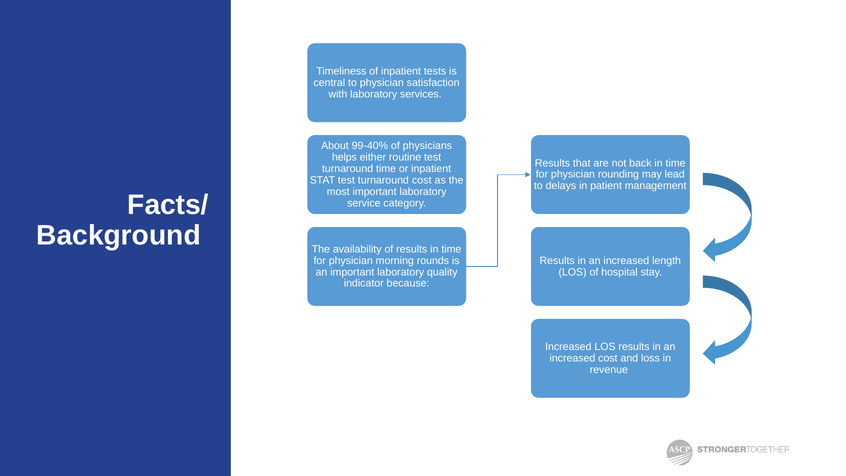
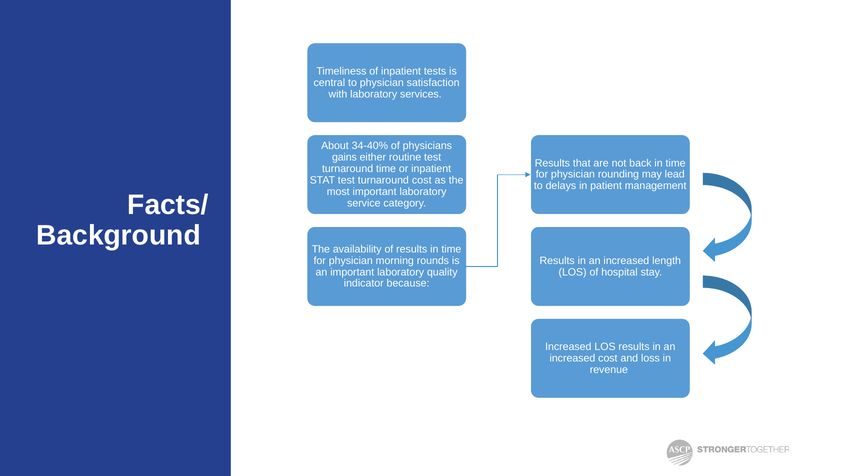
99-40%: 99-40% -> 34-40% (370, 146)
helps: helps -> gains (344, 157)
